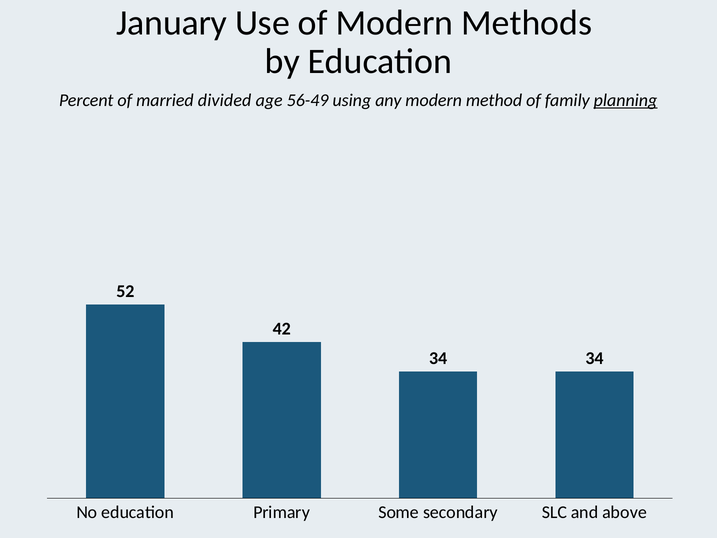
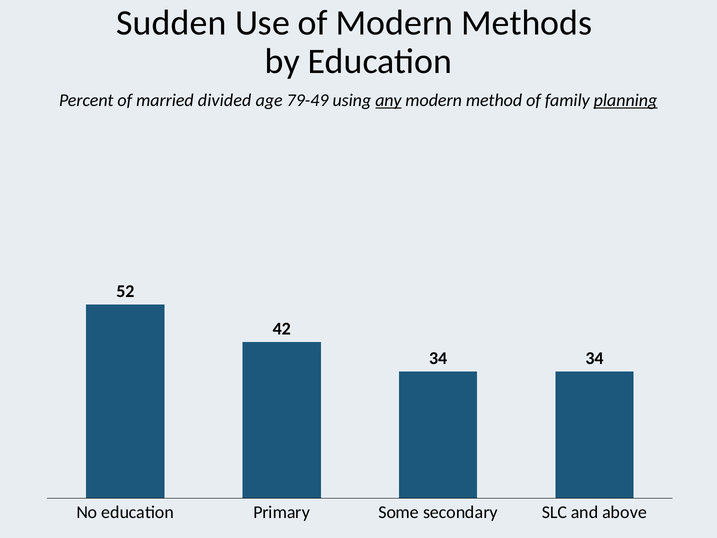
January: January -> Sudden (171, 23)
56-49: 56-49 -> 79-49 (308, 100)
any underline: none -> present (388, 100)
